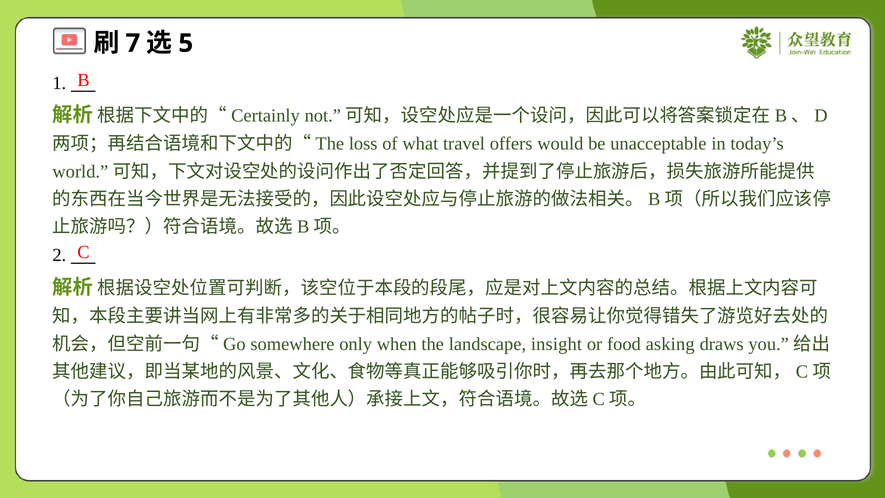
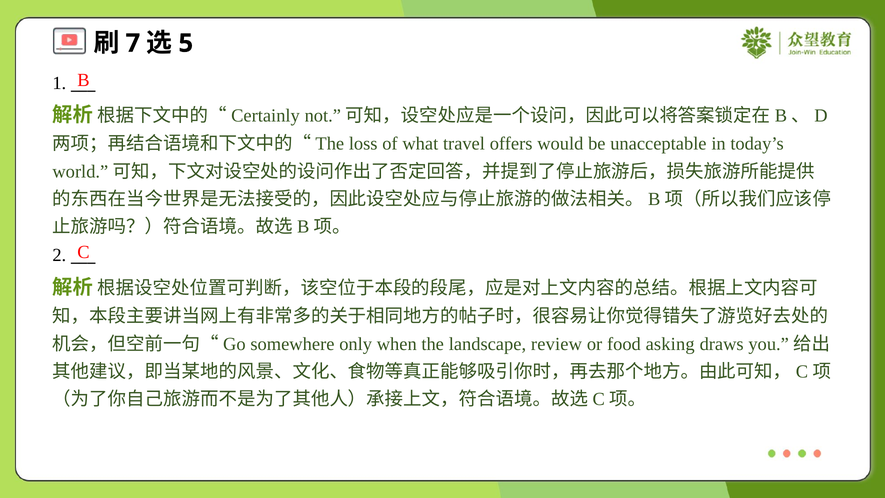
insight: insight -> review (556, 344)
